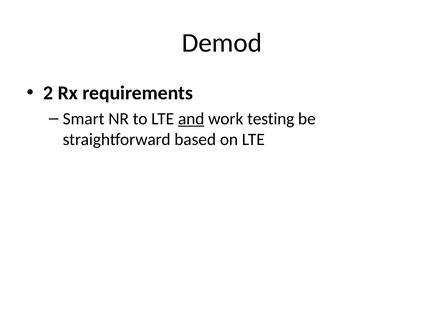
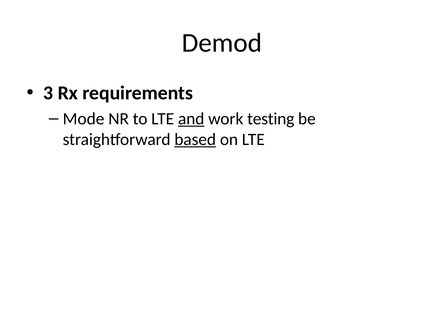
2: 2 -> 3 (48, 93)
Smart: Smart -> Mode (84, 119)
based underline: none -> present (195, 139)
